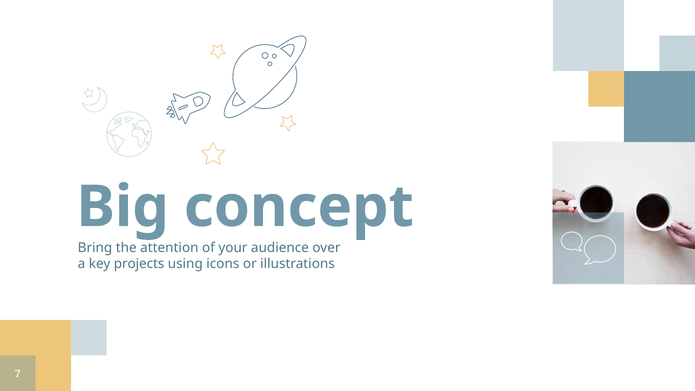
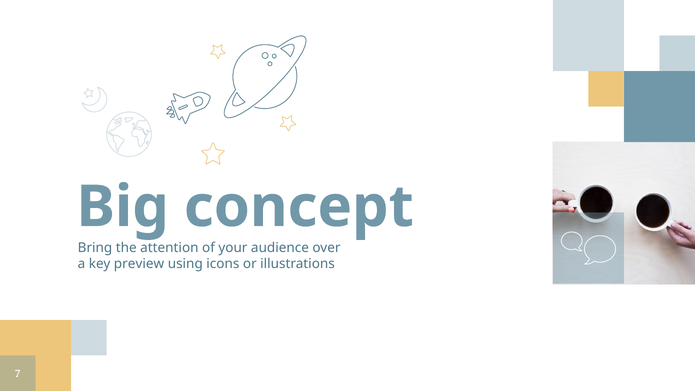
projects: projects -> preview (139, 264)
